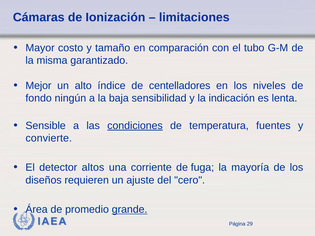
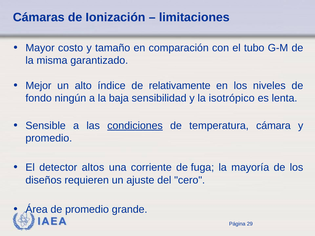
centelladores: centelladores -> relativamente (180, 86)
indicación: indicación -> isotrópico (232, 98)
fuentes: fuentes -> cámara (273, 126)
convierte: convierte -> promedio (49, 138)
grande underline: present -> none (130, 210)
